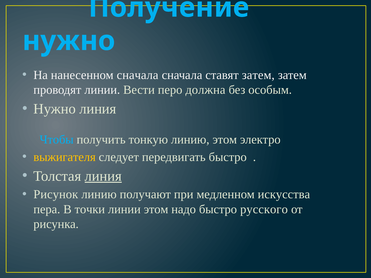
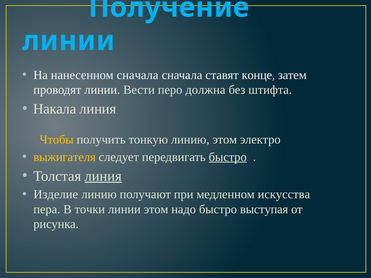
нужно: нужно -> линии (69, 41)
ставят затем: затем -> конце (258, 75)
особым: особым -> штифта (270, 90)
Нужно: Нужно -> Накала (55, 109)
Чтобы colour: light blue -> yellow (57, 140)
быстро underline: none -> present (228, 157)
Рисунок: Рисунок -> Изделие (56, 195)
русского: русского -> выступая (264, 209)
